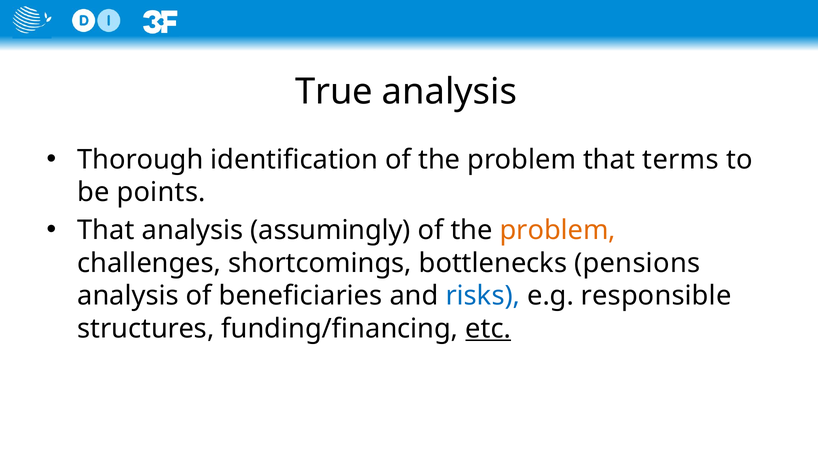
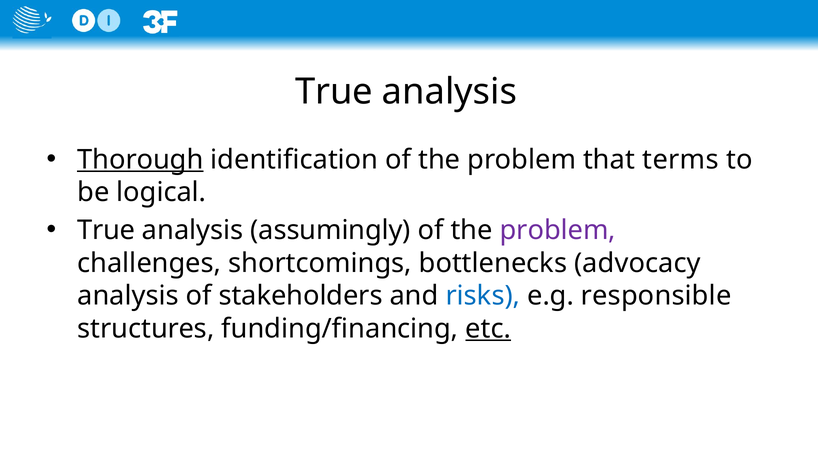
Thorough underline: none -> present (140, 160)
points: points -> logical (161, 192)
That: That -> True (106, 231)
problem colour: orange -> purple (558, 231)
pensions: pensions -> advocacy (637, 263)
beneficiaries: beneficiaries -> stakeholders (301, 296)
